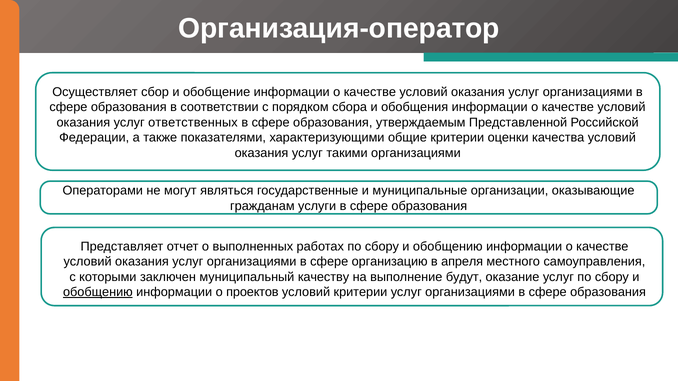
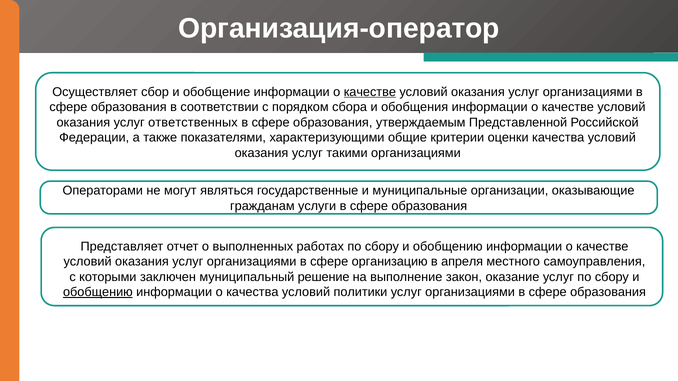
качестве underline: none -> present (370, 92)
качеству: качеству -> решение (324, 277)
будут: будут -> закон (464, 277)
о проектов: проектов -> качества (252, 292)
условий критерии: критерии -> политики (360, 292)
